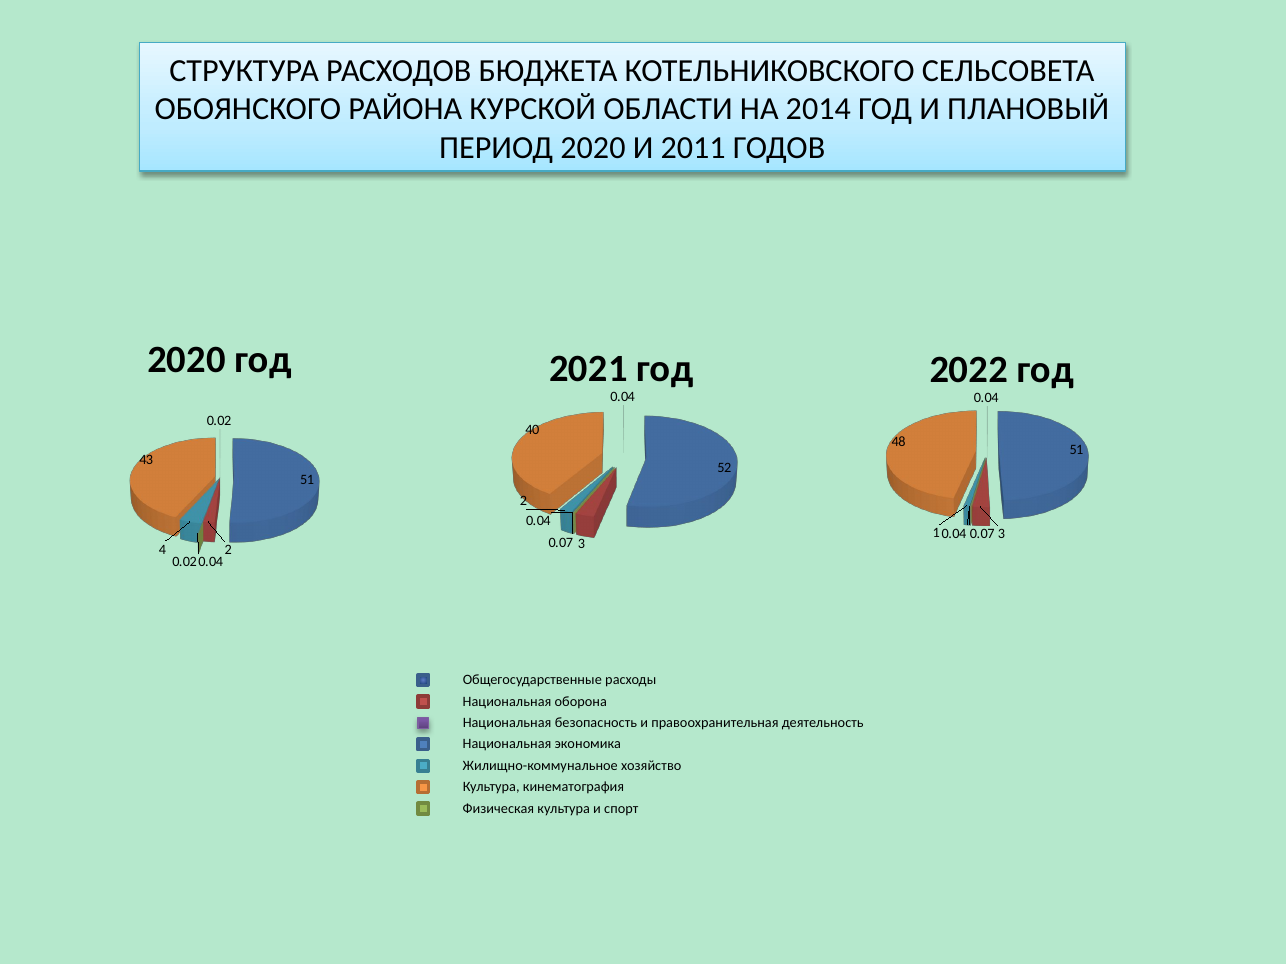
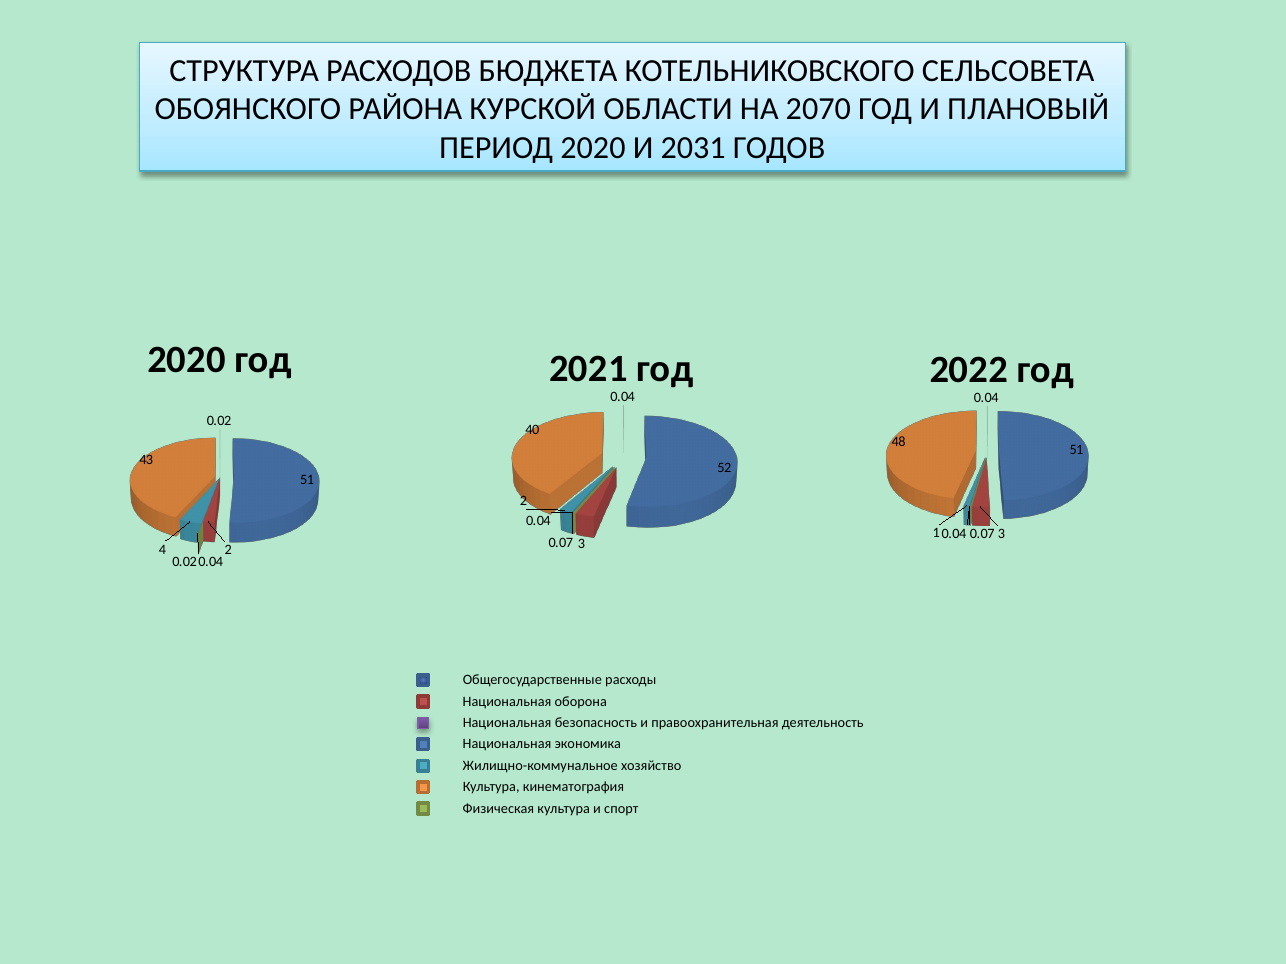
2014: 2014 -> 2070 (818, 109)
2011: 2011 -> 2031 (693, 148)
